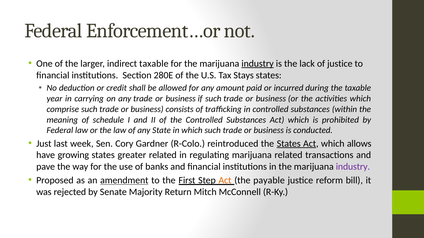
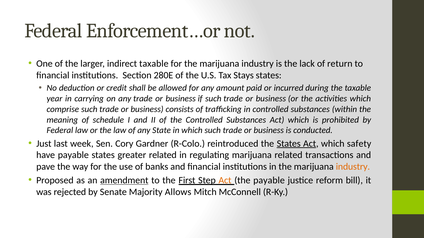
industry underline: present -> none (258, 64)
of justice: justice -> return (340, 64)
allows: allows -> safety (359, 144)
have growing: growing -> payable (73, 155)
industry colour: purple -> orange (353, 167)
Return: Return -> Allows (178, 192)
